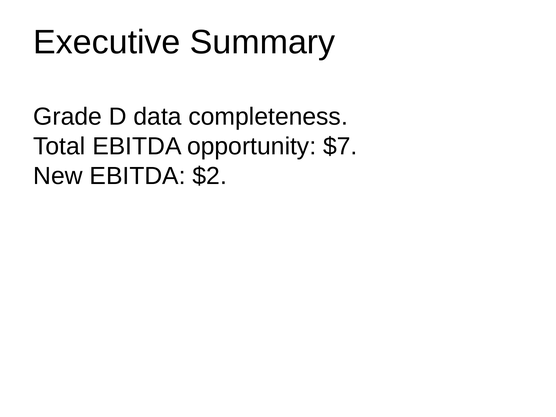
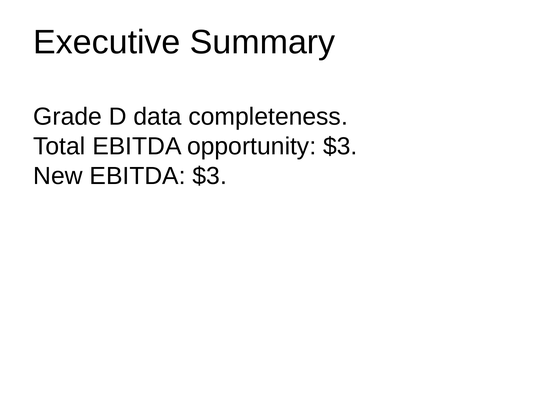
opportunity $7: $7 -> $3 (340, 146)
EBITDA $2: $2 -> $3 (210, 176)
